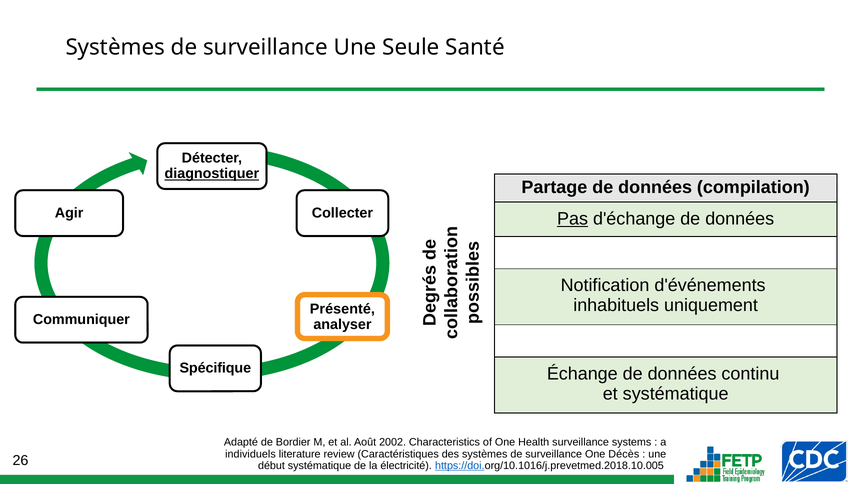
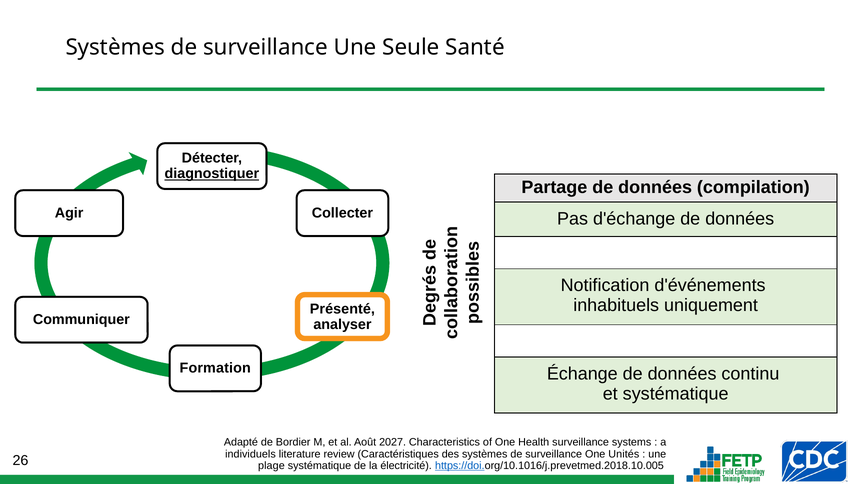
Pas underline: present -> none (573, 219)
Spécifique: Spécifique -> Formation (215, 368)
2002: 2002 -> 2027 (393, 443)
Décès: Décès -> Unités (624, 454)
début: début -> plage (271, 466)
